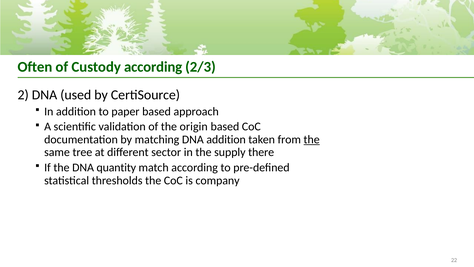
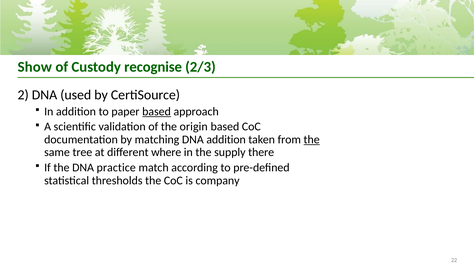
Often: Often -> Show (35, 67)
Custody according: according -> recognise (153, 67)
based underline: none -> present (157, 111)
sector: sector -> where (166, 152)
quantity: quantity -> practice (116, 167)
